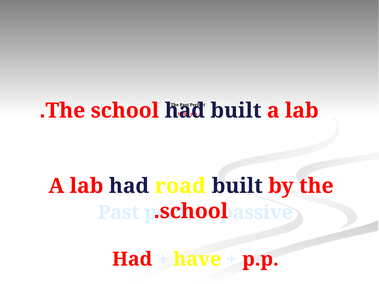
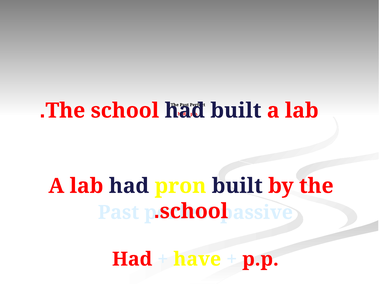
road: road -> pron (180, 186)
